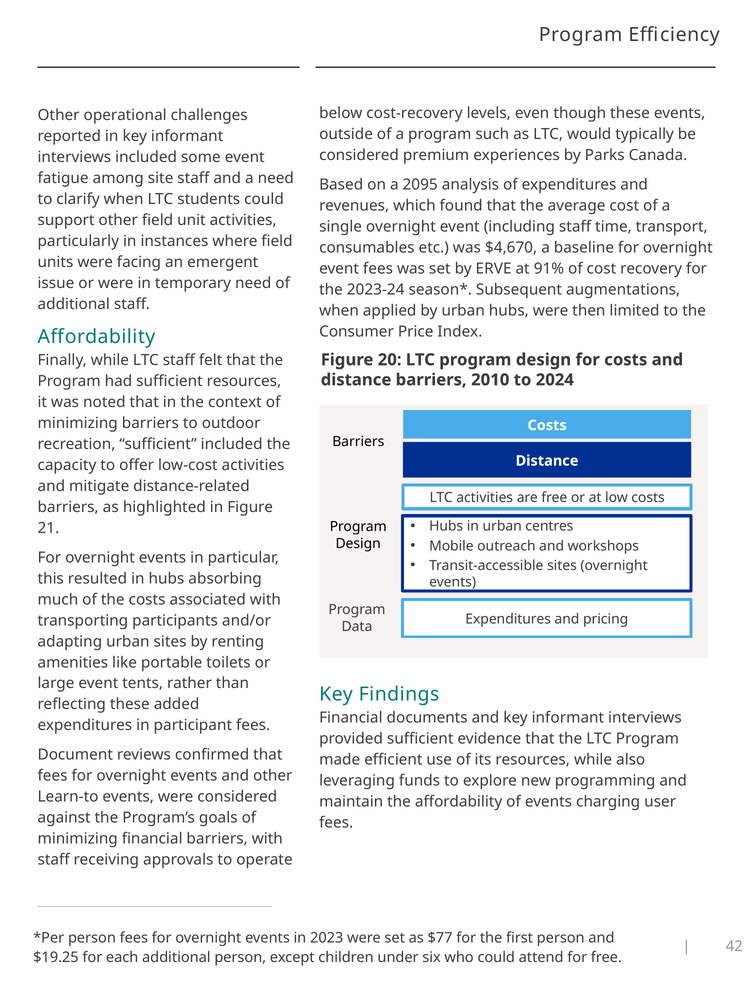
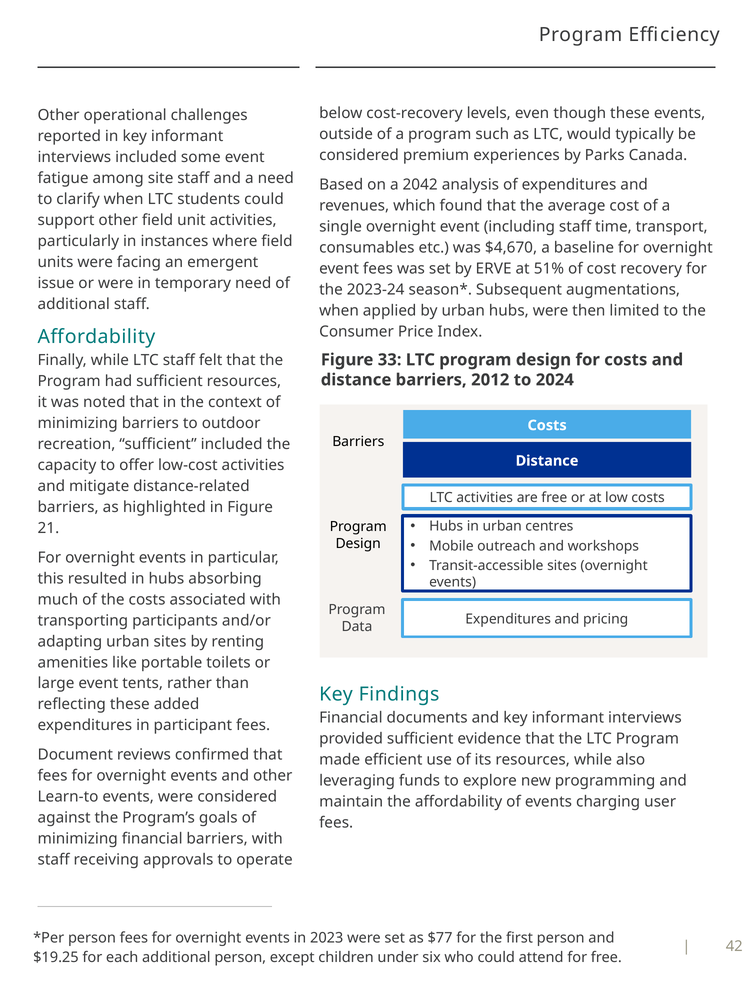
2095: 2095 -> 2042 (420, 185)
91%: 91% -> 51% (549, 269)
20: 20 -> 33 (390, 360)
2010: 2010 -> 2012 (490, 380)
